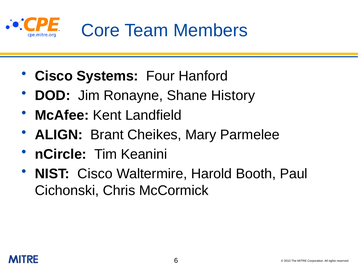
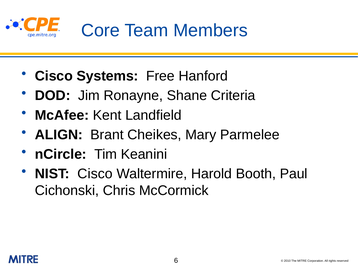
Four: Four -> Free (160, 76)
History: History -> Criteria (233, 95)
